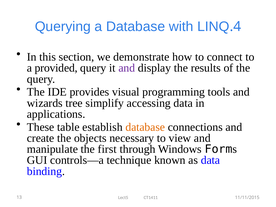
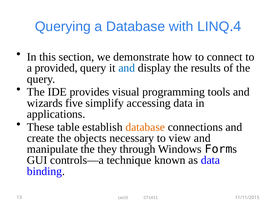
and colour: purple -> blue (127, 68)
tree: tree -> five (74, 103)
first: first -> they (107, 149)
